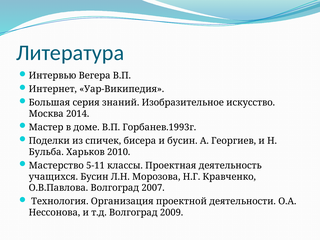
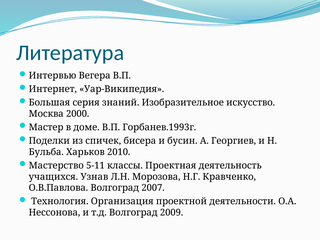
2014: 2014 -> 2000 (78, 114)
учащихся Бусин: Бусин -> Узнав (94, 177)
